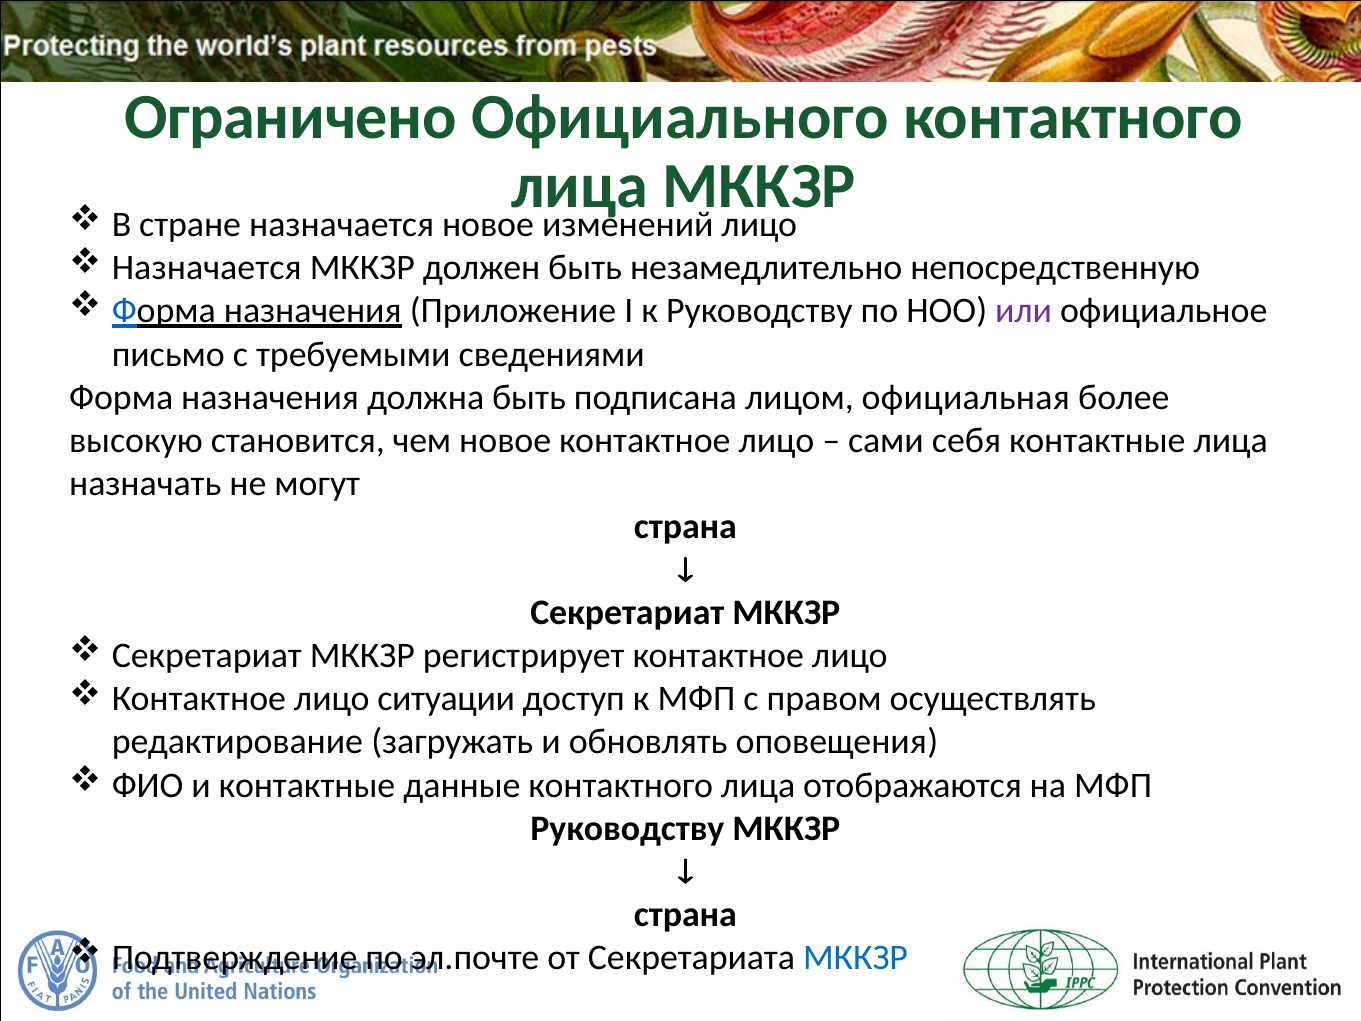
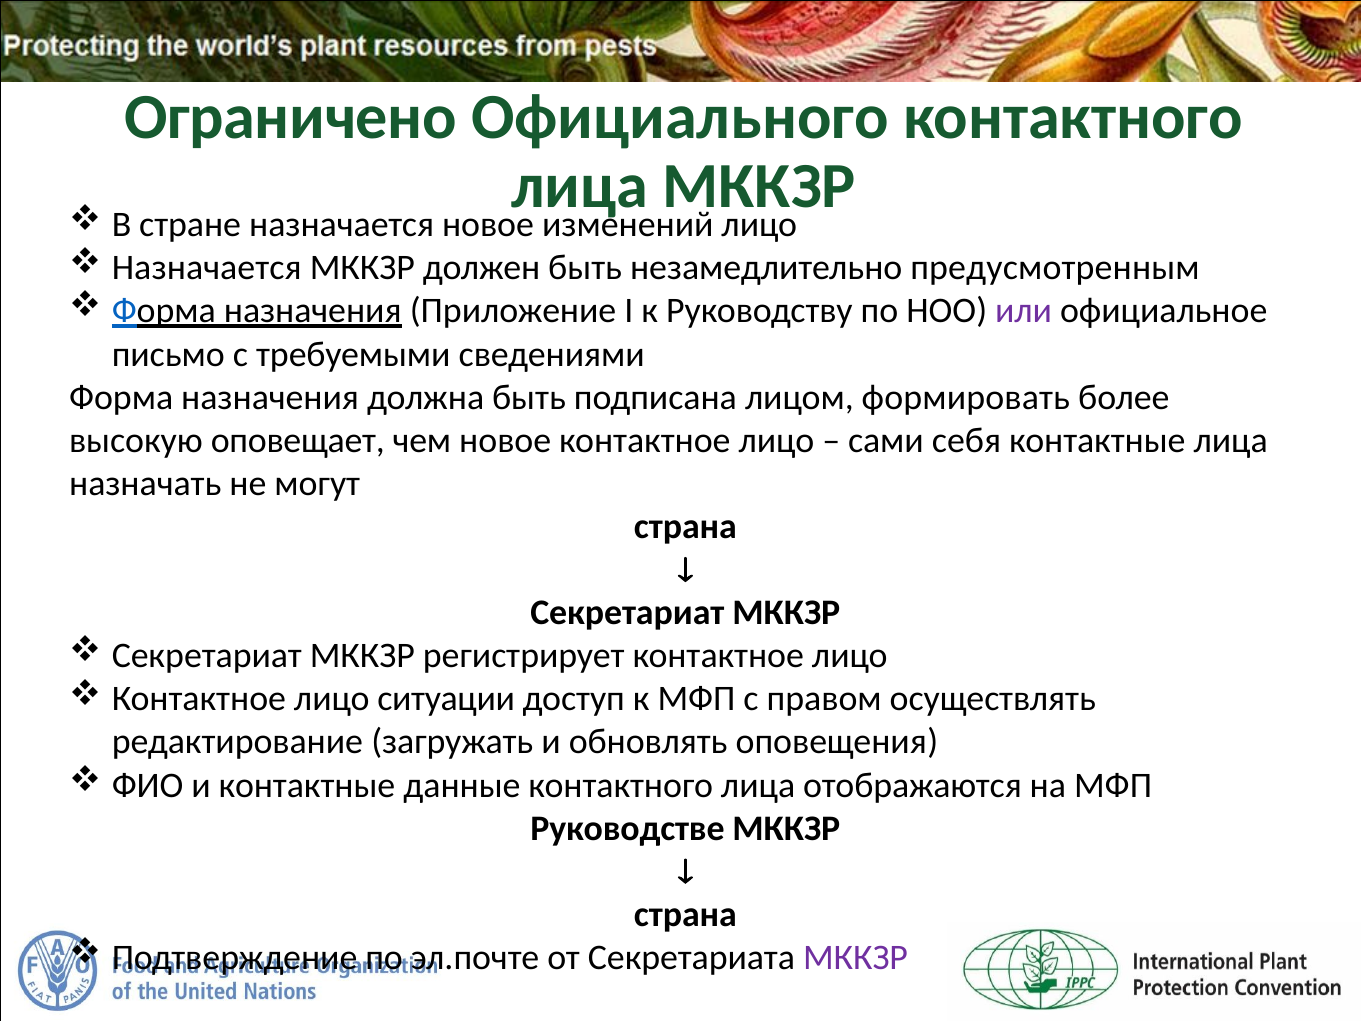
непосредственную: непосредственную -> предусмотренным (1055, 268)
официальная: официальная -> формировать (966, 397)
становится: становится -> оповещает (298, 440)
Руководству: Руководству -> Руководстве (627, 828)
МККЗР colour: blue -> purple (856, 957)
